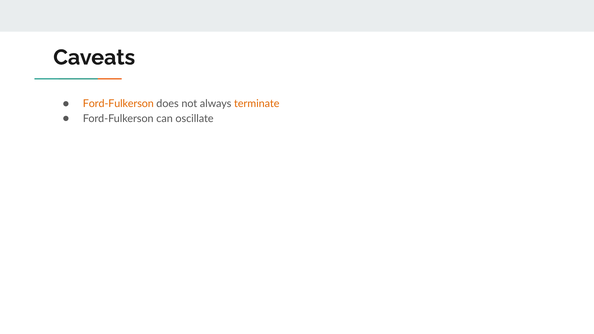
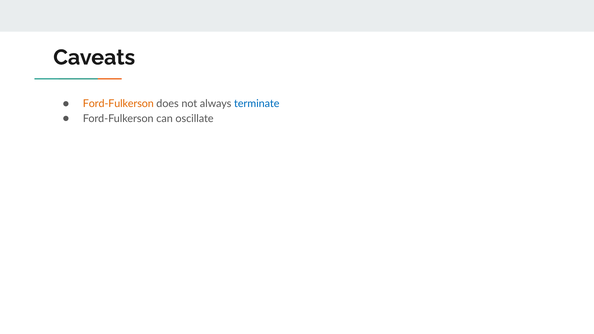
terminate colour: orange -> blue (257, 104)
